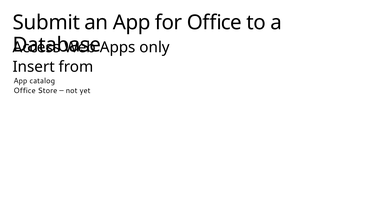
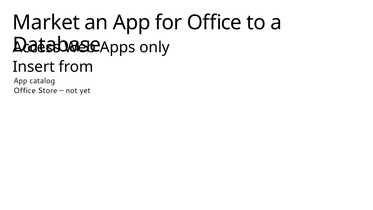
Submit: Submit -> Market (46, 23)
